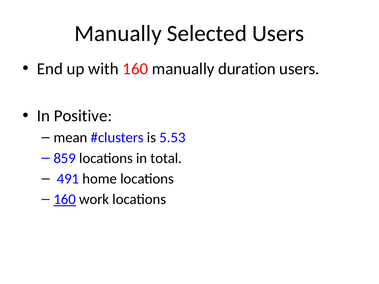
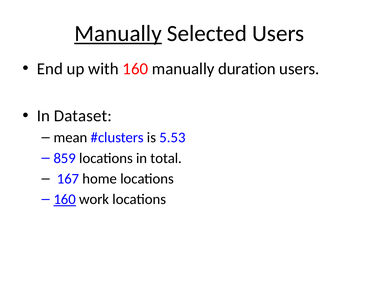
Manually underline: none -> present (118, 34)
Positive: Positive -> Dataset (83, 116)
491: 491 -> 167 (68, 179)
